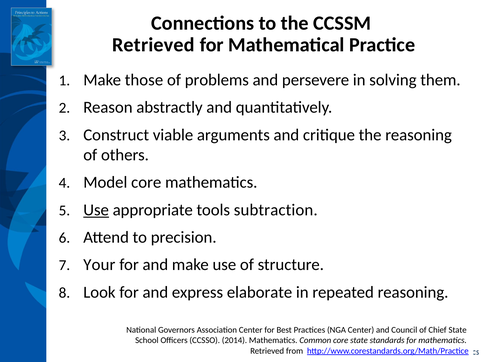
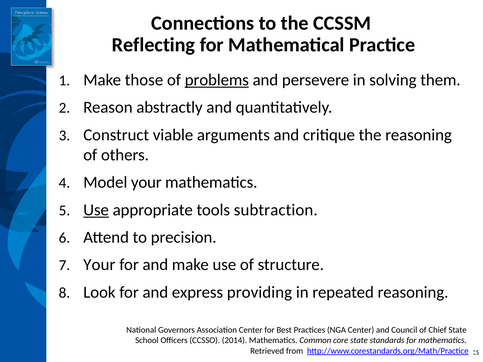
Retrieved: Retrieved -> Reflecting (154, 45)
problems underline: none -> present (217, 80)
Model core: core -> your (146, 183)
elaborate: elaborate -> providing (259, 292)
